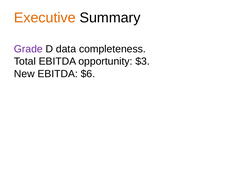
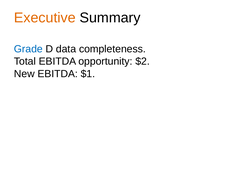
Grade colour: purple -> blue (28, 49)
$3: $3 -> $2 (143, 61)
$6: $6 -> $1 (88, 74)
